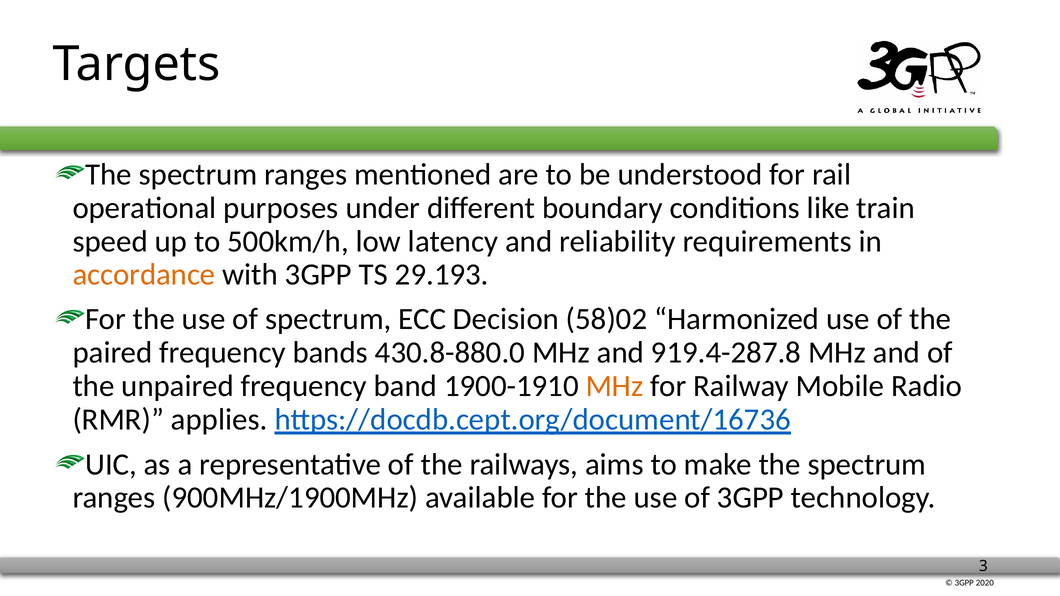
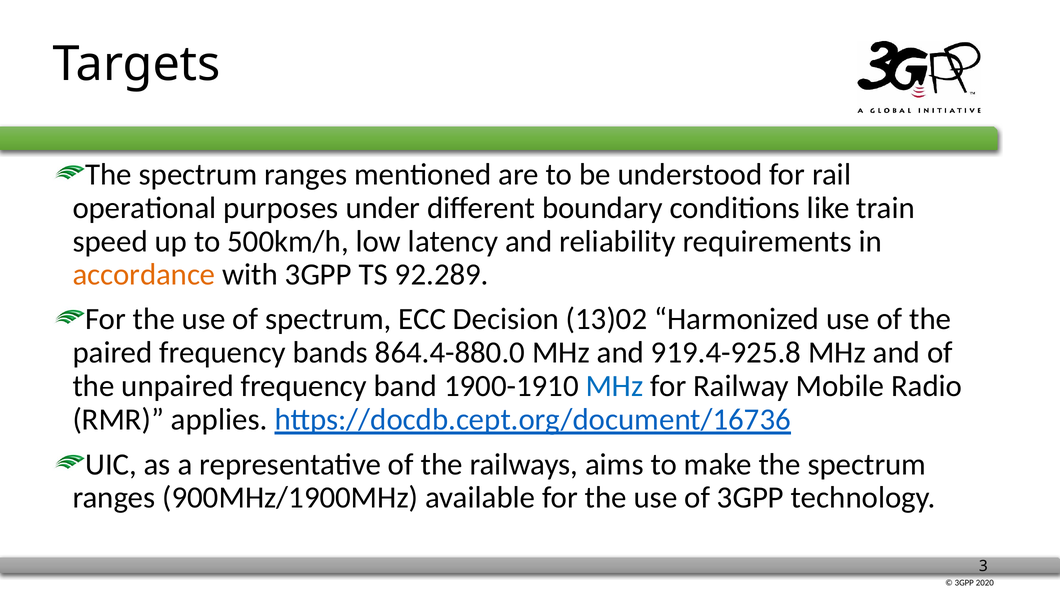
29.193: 29.193 -> 92.289 (442, 275)
58)02: 58)02 -> 13)02 (607, 319)
430.8-880.0: 430.8-880.0 -> 864.4-880.0 (450, 353)
919.4-287.8: 919.4-287.8 -> 919.4-925.8 (726, 353)
MHz colour: orange -> blue (615, 386)
